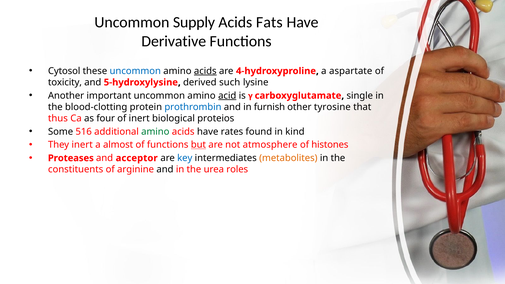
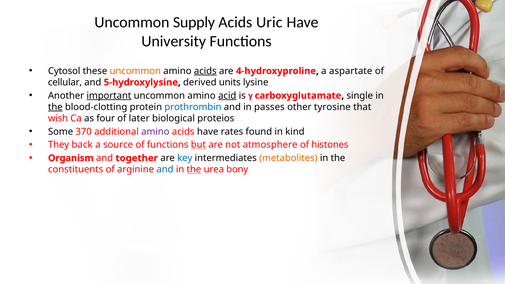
Fats: Fats -> Uric (269, 22)
Derivative: Derivative -> University (174, 41)
uncommon colour: blue -> orange (135, 71)
toxicity: toxicity -> cellular (65, 82)
such: such -> units (230, 82)
important underline: none -> present (109, 96)
the underline: none -> present (55, 107)
furnish: furnish -> passes (269, 107)
thus: thus -> wish (58, 118)
of inert: inert -> later (139, 118)
516: 516 -> 370 (84, 132)
amino colour: green -> purple (155, 132)
They inert: inert -> back (82, 145)
almost: almost -> source (118, 145)
Proteases: Proteases -> Organism (71, 158)
acceptor: acceptor -> together (137, 158)
and colour: black -> blue (165, 169)
the underline: none -> present (194, 169)
roles: roles -> bony (237, 169)
